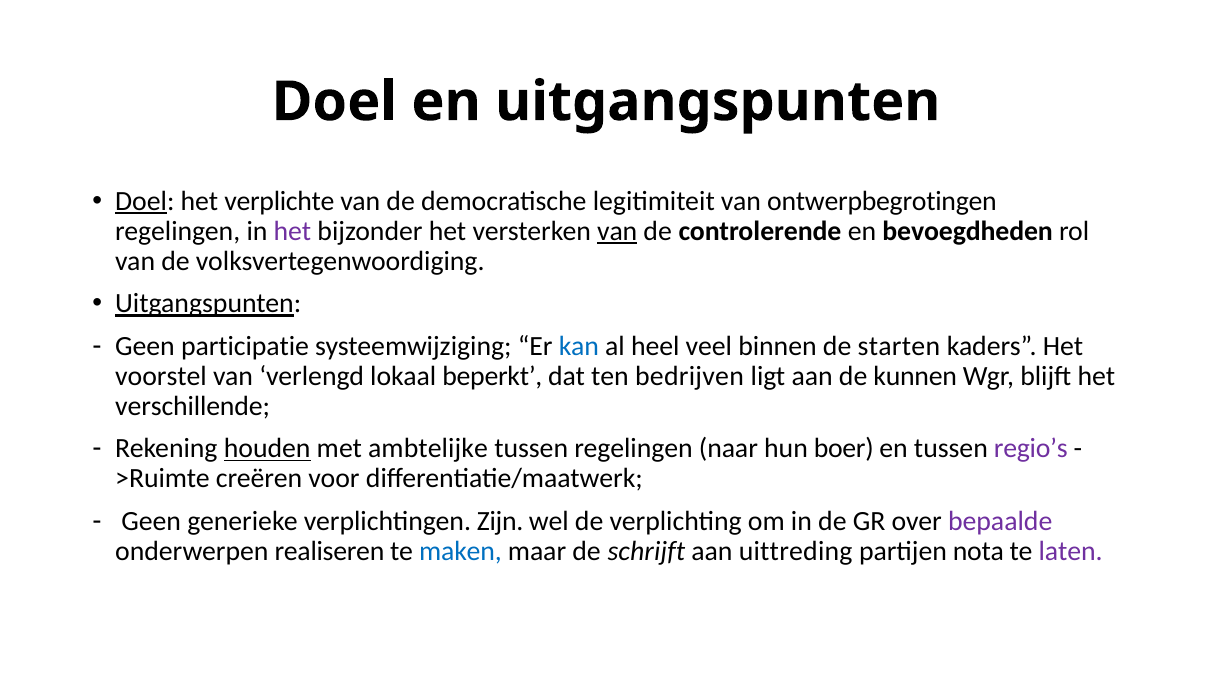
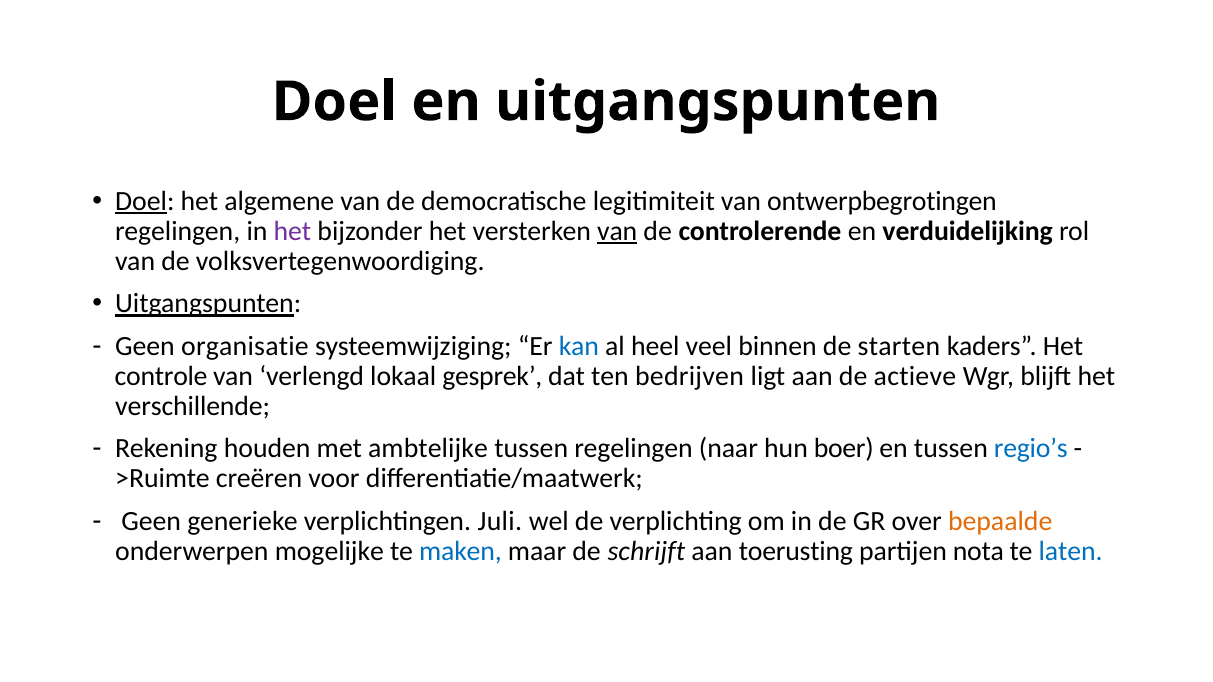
verplichte: verplichte -> algemene (279, 201)
bevoegdheden: bevoegdheden -> verduidelijking (968, 231)
participatie: participatie -> organisatie (245, 346)
voorstel: voorstel -> controle (161, 376)
beperkt: beperkt -> gesprek (492, 376)
kunnen: kunnen -> actieve (915, 376)
houden underline: present -> none (267, 449)
regio’s colour: purple -> blue (1031, 449)
Zijn: Zijn -> Juli (500, 521)
bepaalde colour: purple -> orange (1000, 521)
realiseren: realiseren -> mogelijke (329, 551)
uittreding: uittreding -> toerusting (796, 551)
laten colour: purple -> blue (1071, 551)
